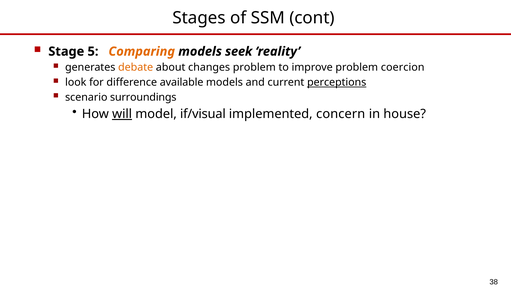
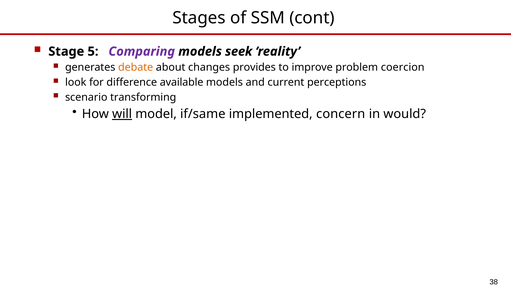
Comparing colour: orange -> purple (142, 52)
changes problem: problem -> provides (254, 68)
perceptions underline: present -> none (337, 83)
surroundings: surroundings -> transforming (143, 97)
if/visual: if/visual -> if/same (203, 114)
house: house -> would (405, 114)
